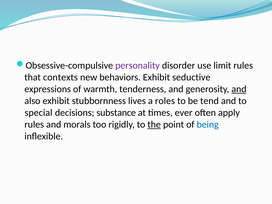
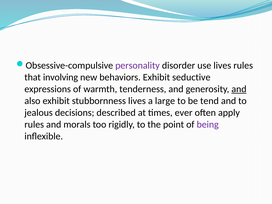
use limit: limit -> lives (222, 65)
contexts: contexts -> involving (61, 77)
roles: roles -> large (165, 101)
special: special -> jealous (39, 113)
substance: substance -> described (116, 113)
the underline: present -> none (154, 124)
being colour: blue -> purple (208, 124)
